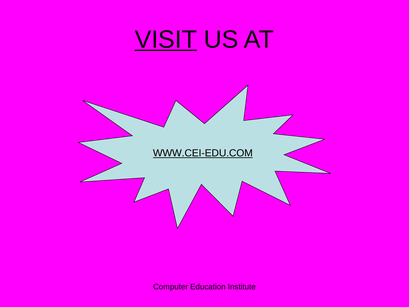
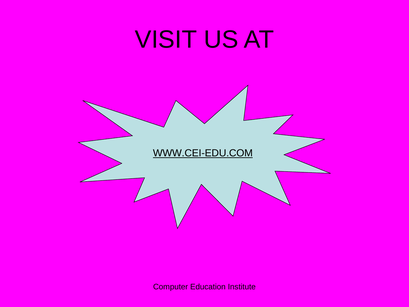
VISIT underline: present -> none (166, 40)
